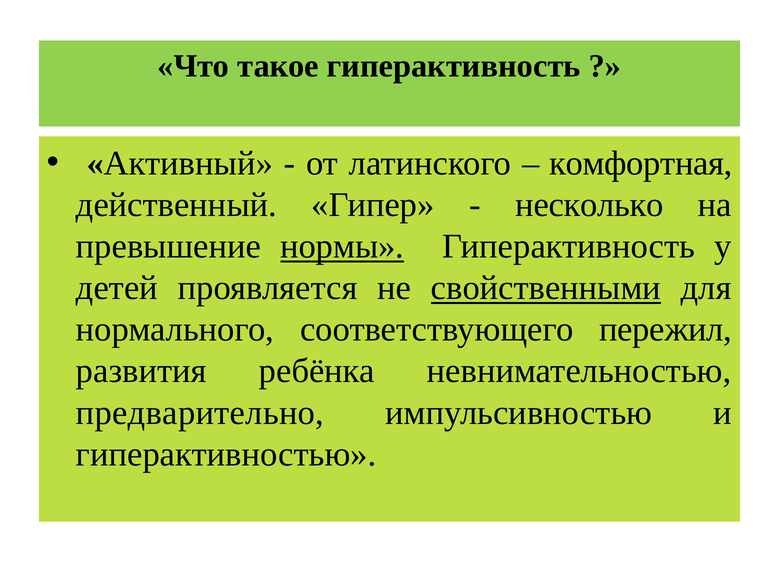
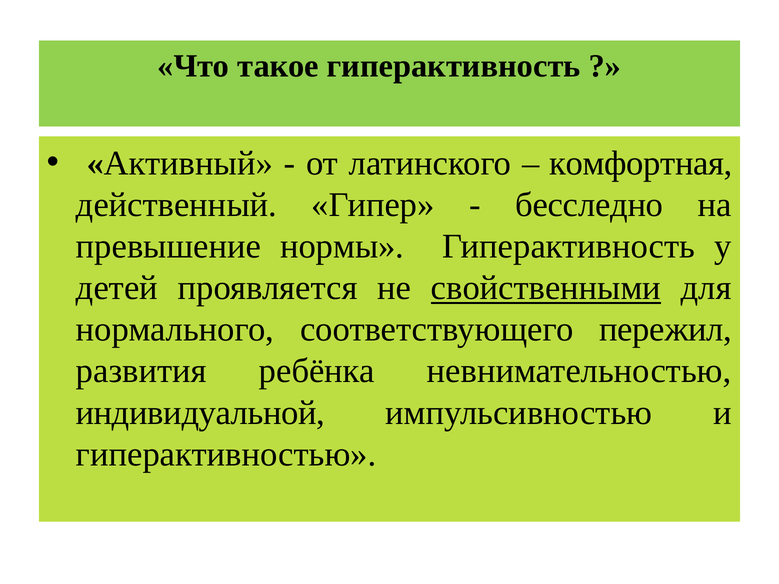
несколько: несколько -> бесследно (589, 205)
нормы underline: present -> none (342, 247)
предварительно: предварительно -> индивидуальной (200, 413)
